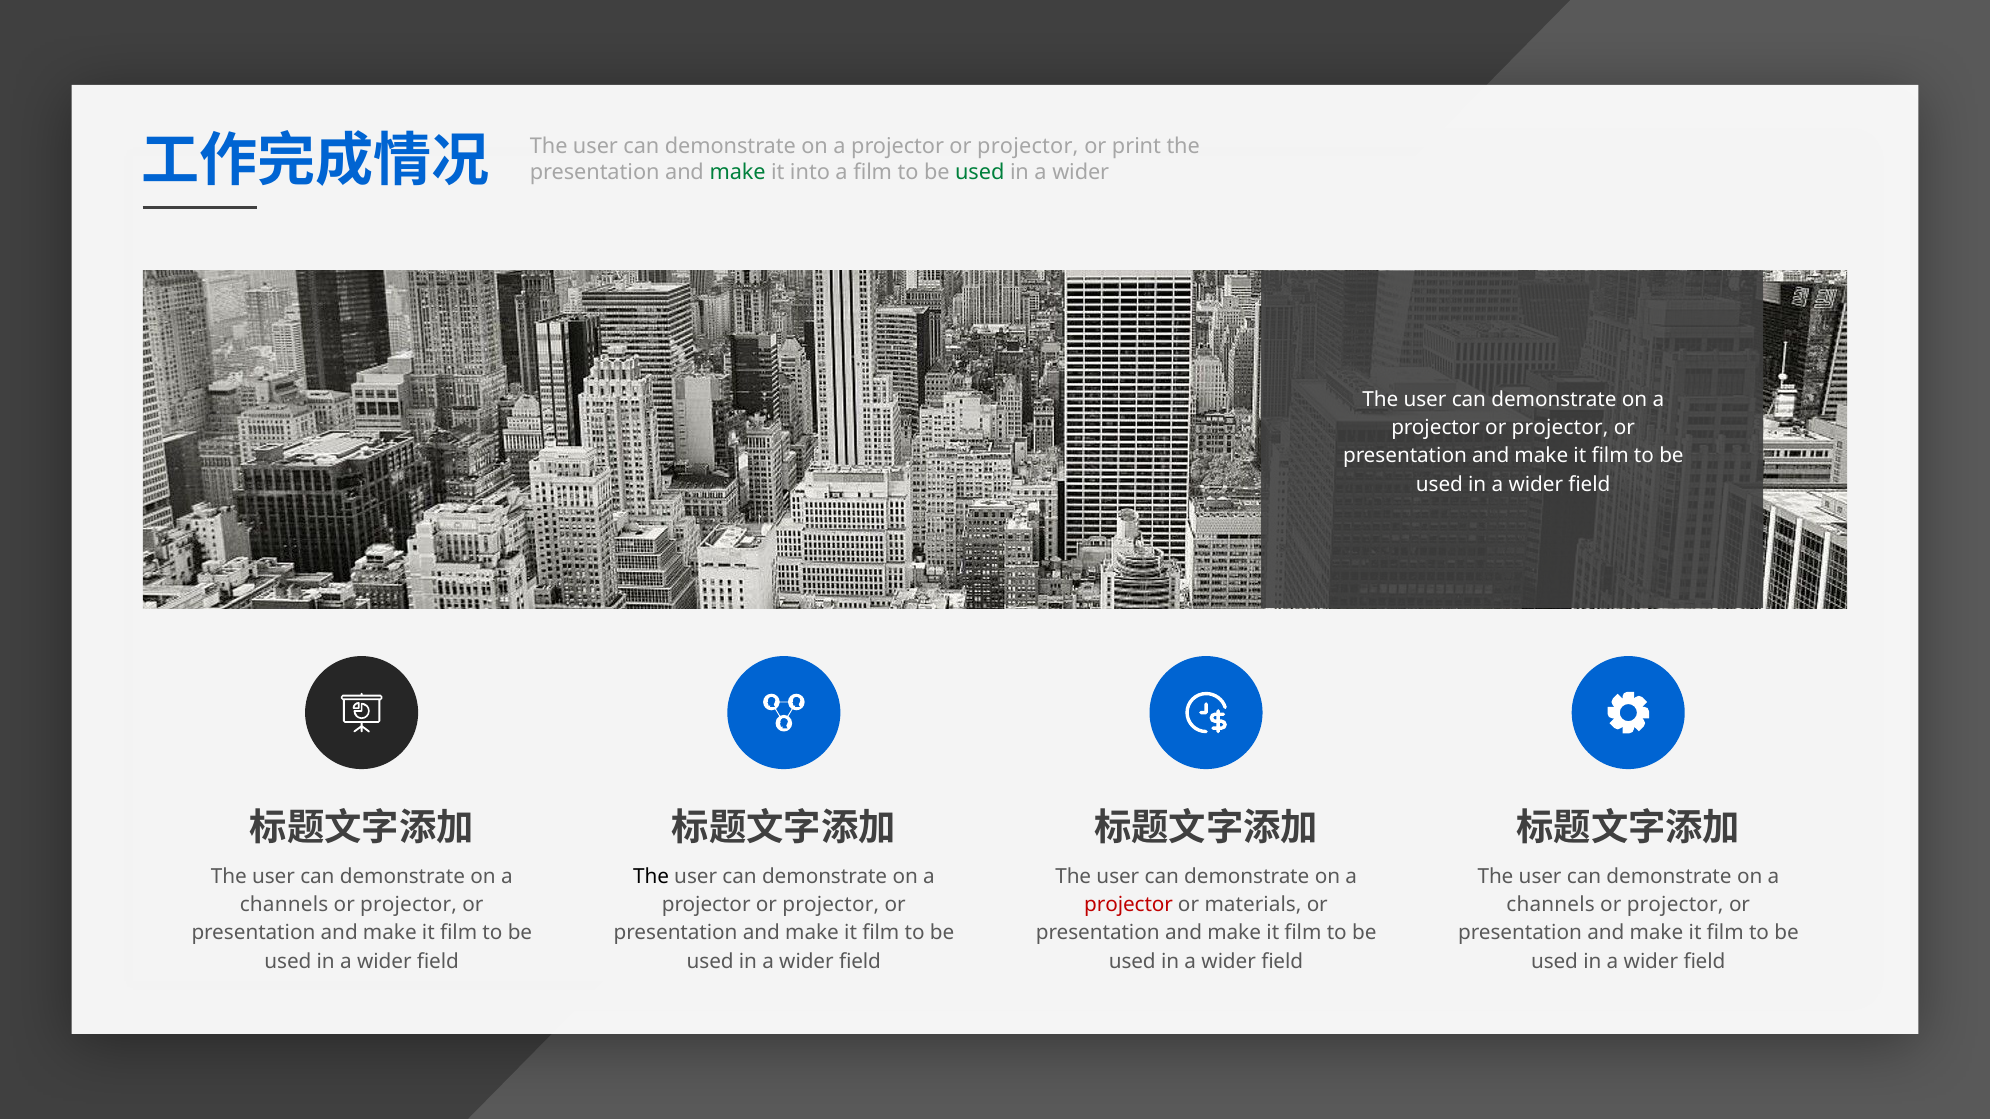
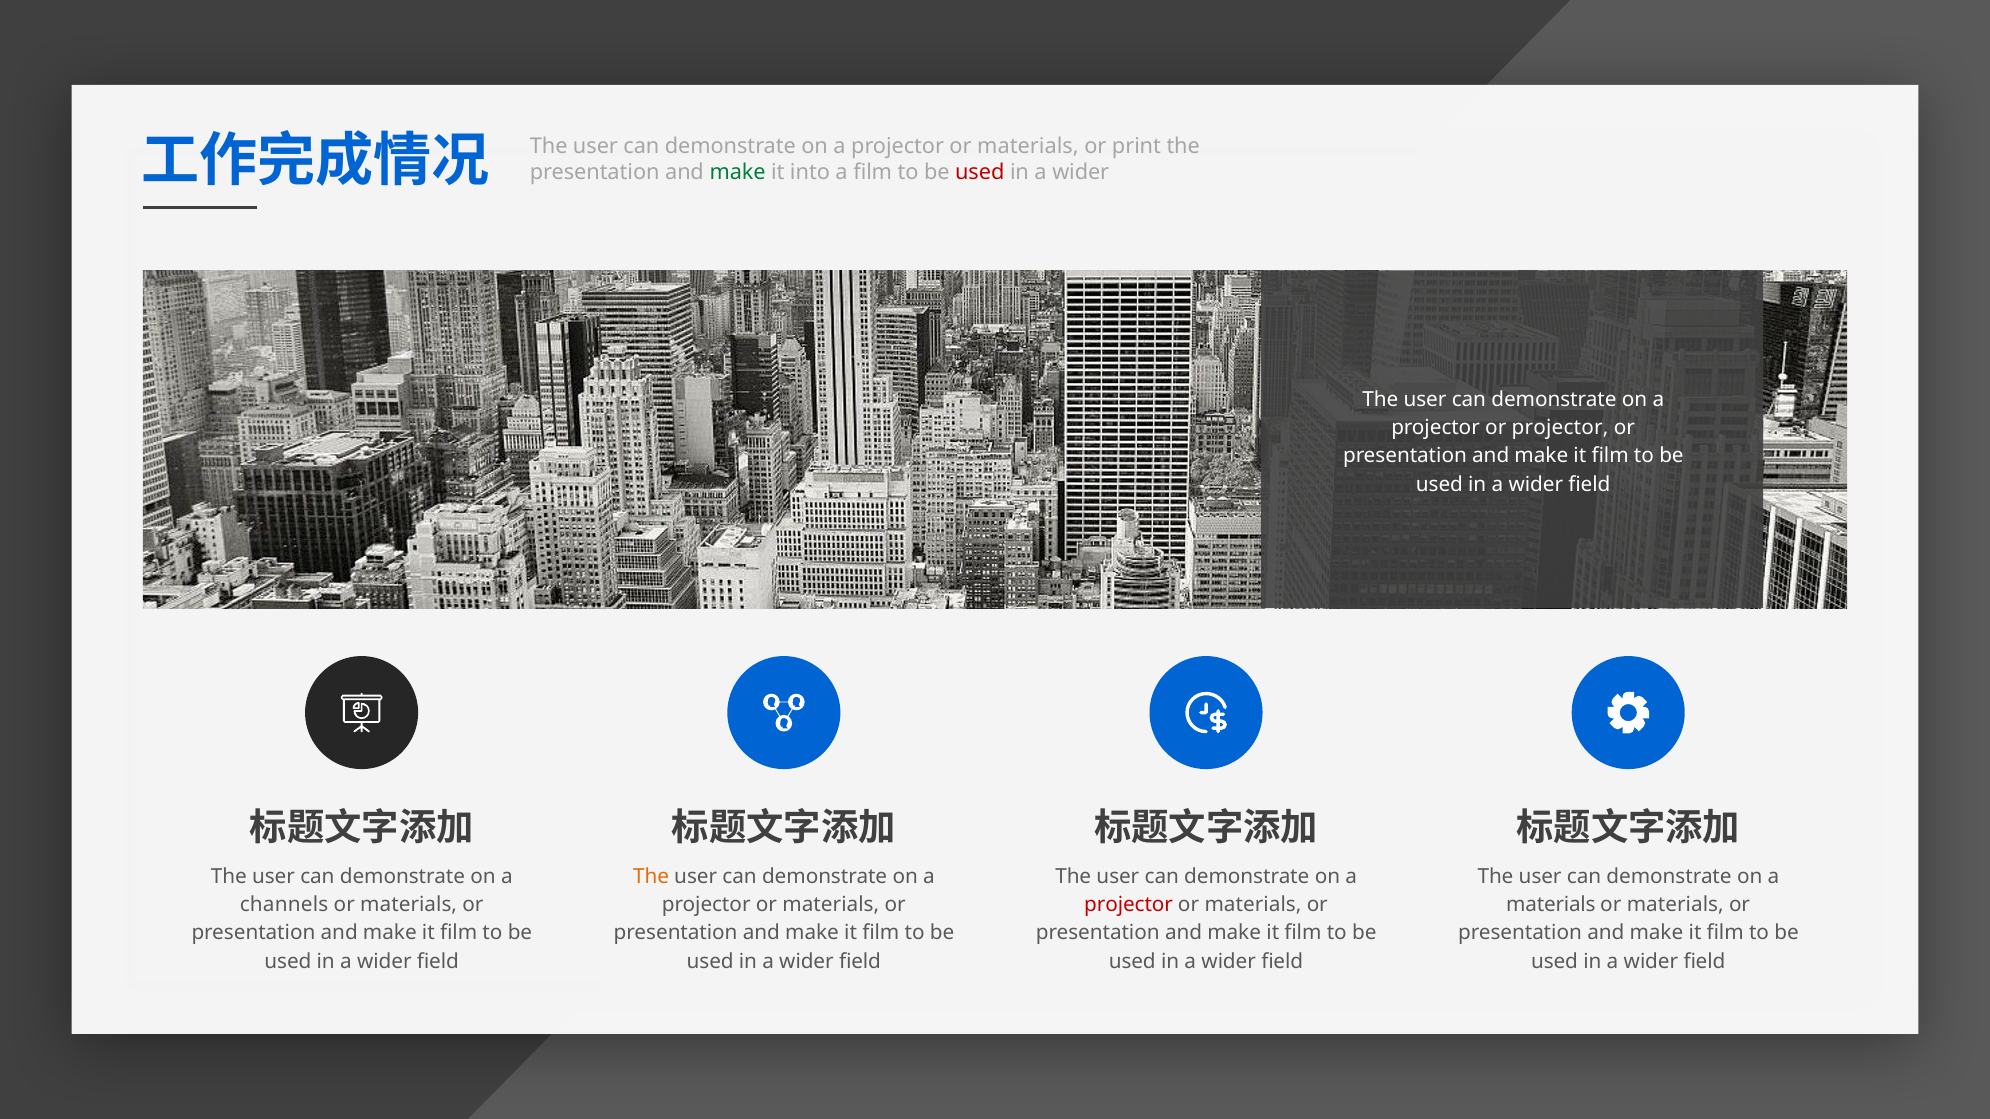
projector: projector -> materials (1028, 146)
used colour: green -> red (980, 172)
The colour: black -> orange (651, 877)
projector: projector -> materials (409, 905)
projector: projector -> materials (831, 905)
channels: channels -> materials (1551, 905)
projector: projector -> materials (1675, 905)
